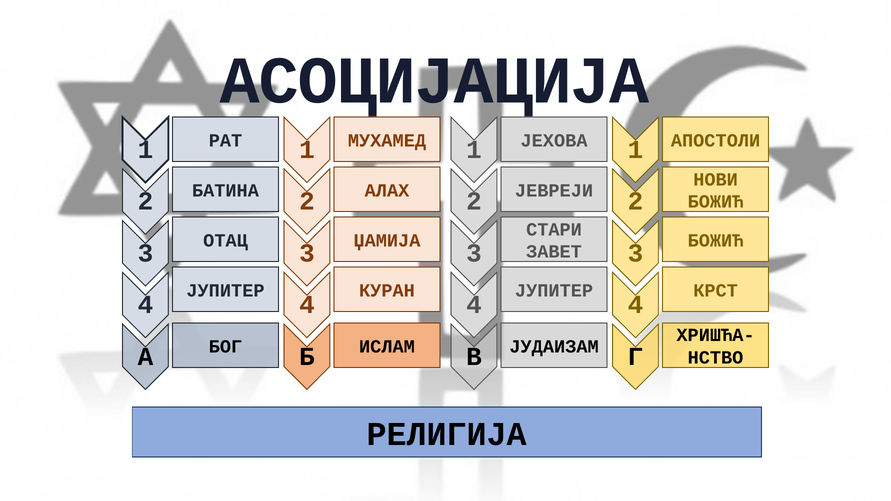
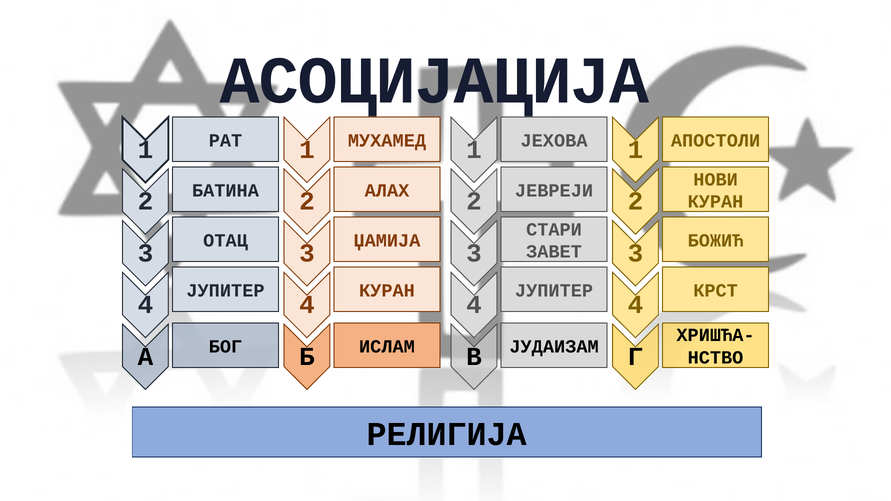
БОЖИЋ: БОЖИЋ -> КУРАН (715, 202)
